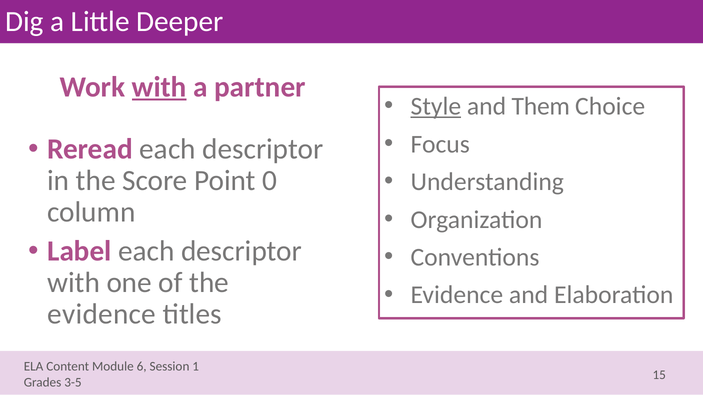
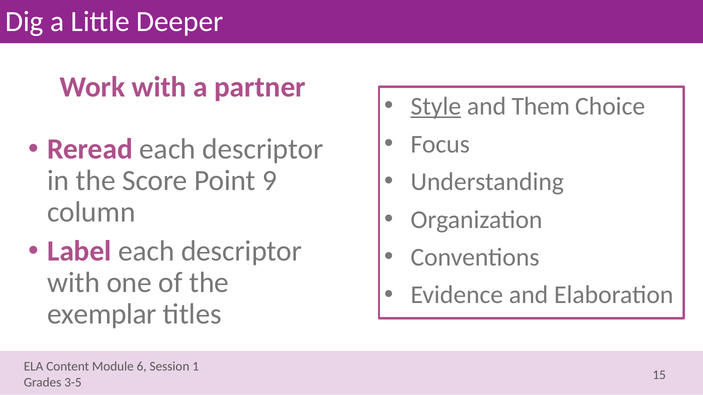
with underline: present -> none (159, 87)
0: 0 -> 9 (270, 181)
evidence: evidence -> exemplar (102, 315)
